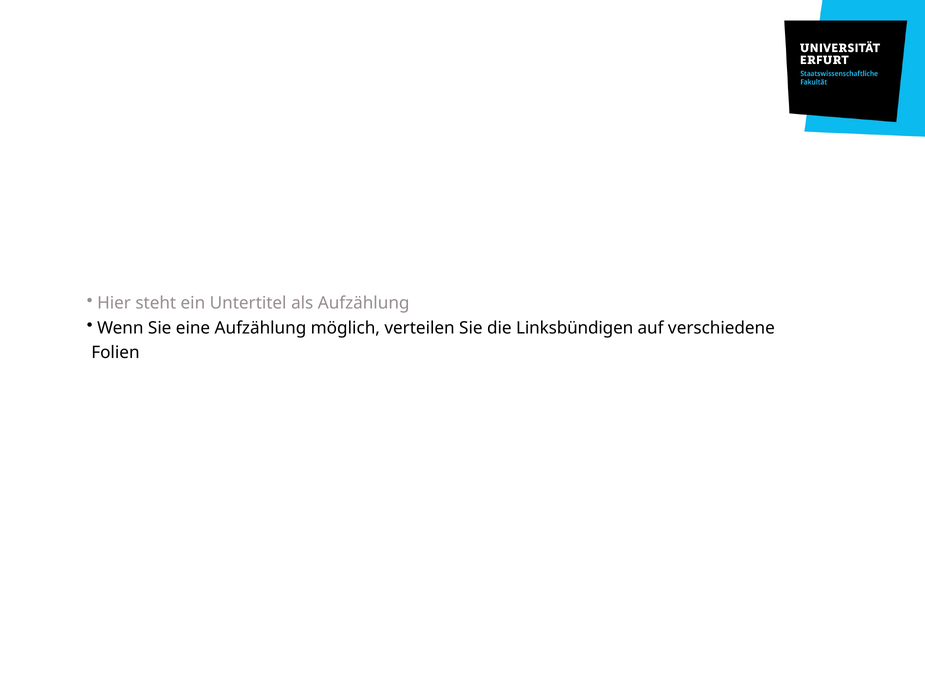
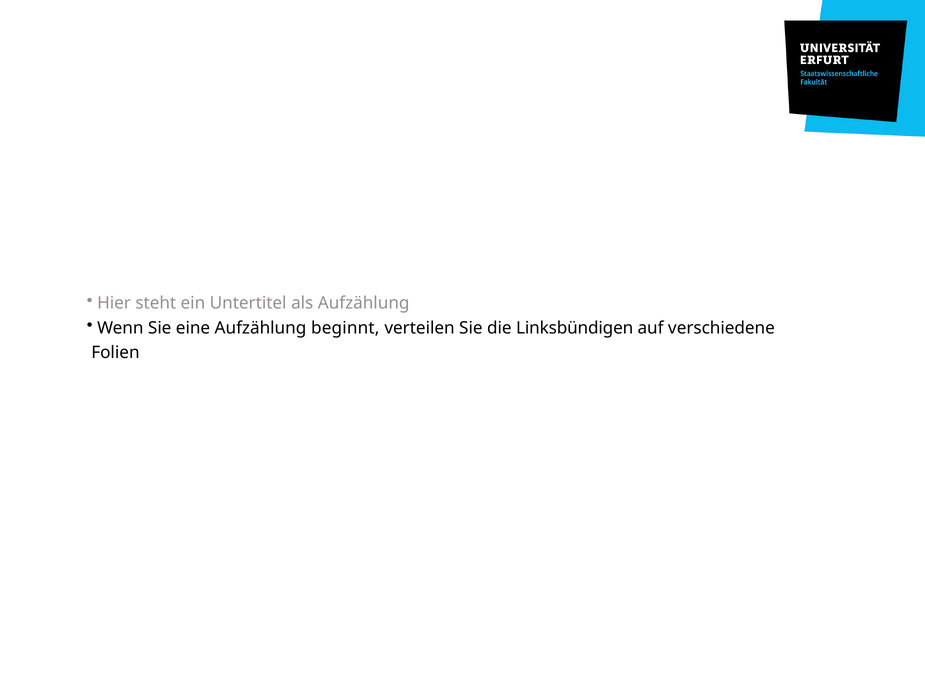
möglich: möglich -> beginnt (345, 328)
